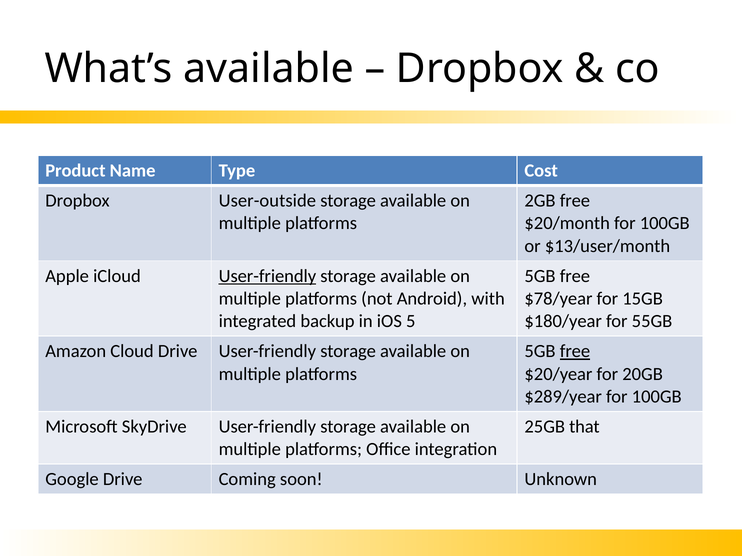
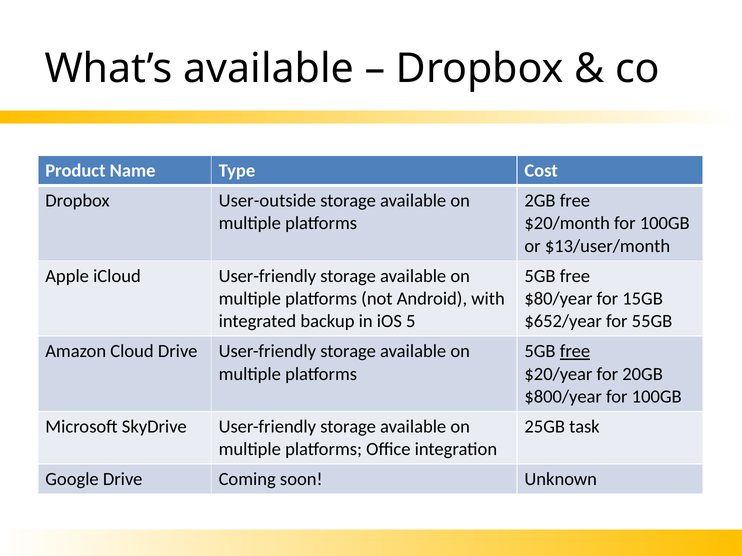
User-friendly underline: present -> none (267, 276)
$78/year: $78/year -> $80/year (558, 299)
$180/year: $180/year -> $652/year (563, 322)
$289/year: $289/year -> $800/year (563, 397)
that: that -> task (584, 427)
